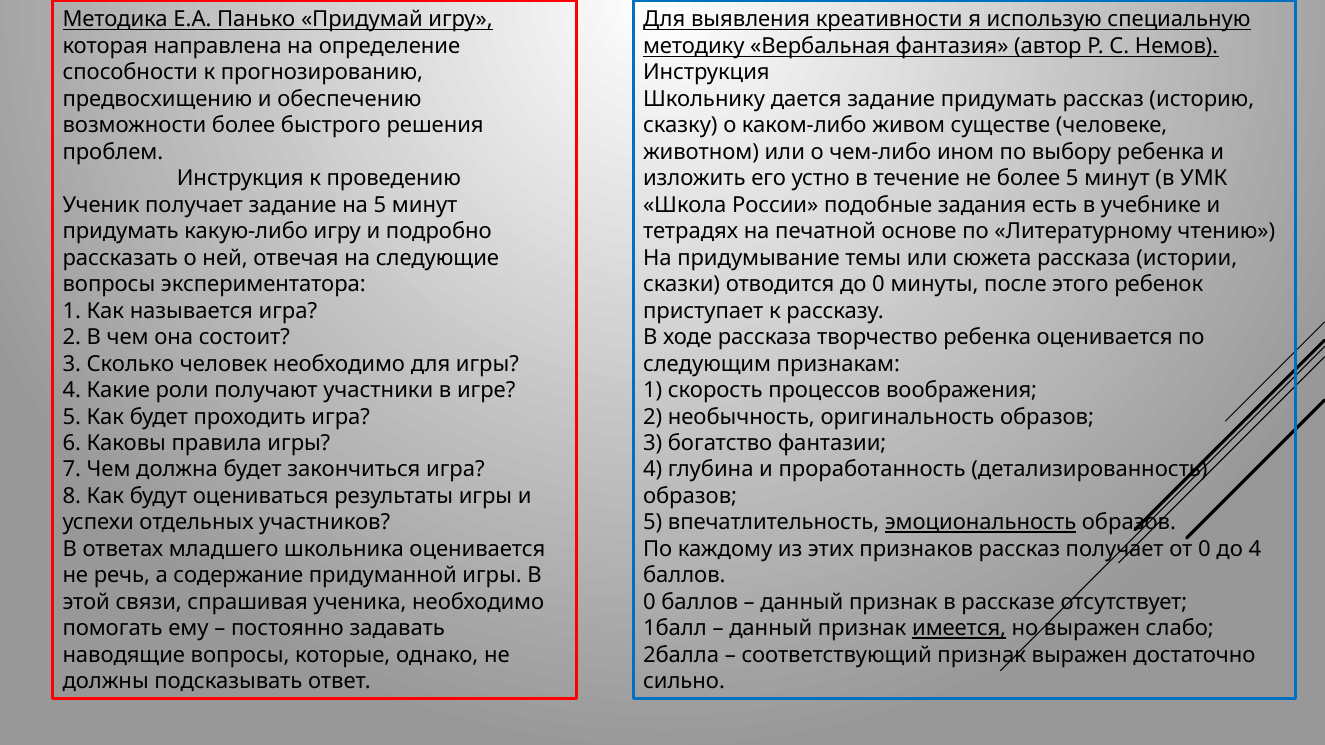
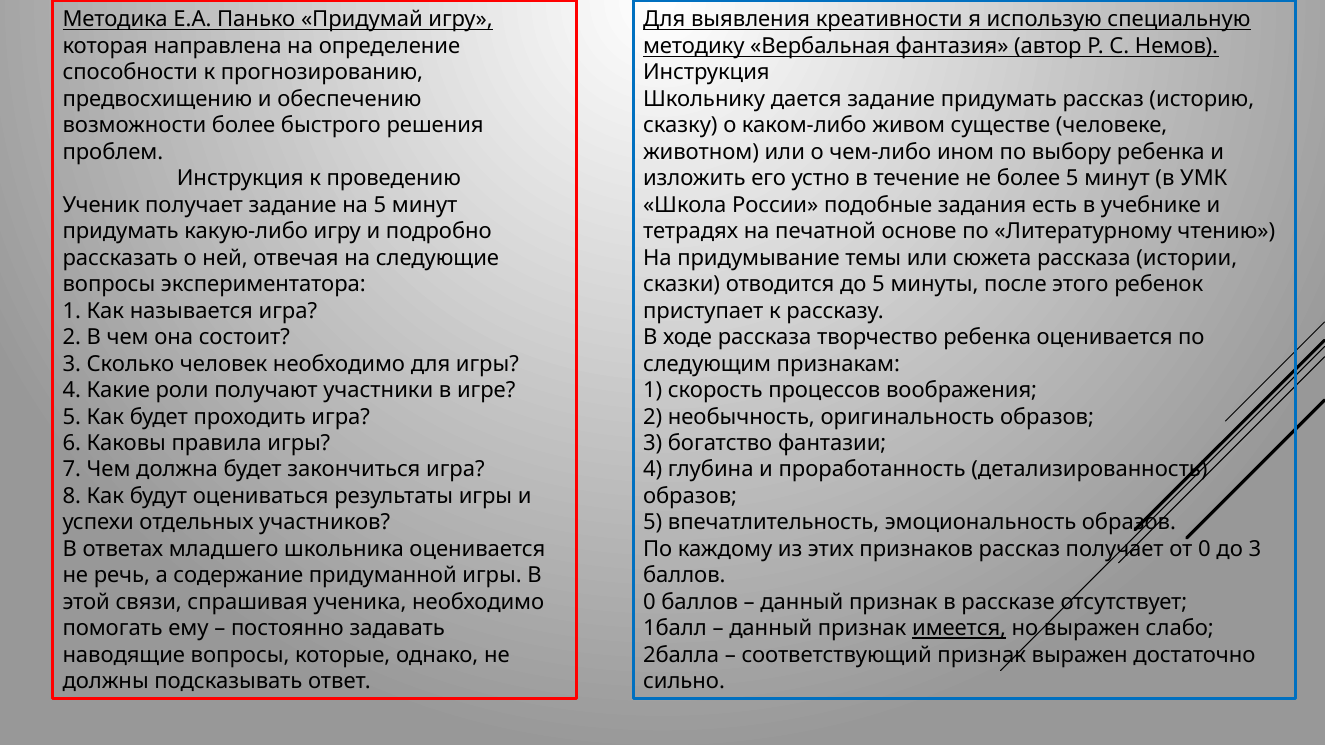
до 0: 0 -> 5 (878, 285)
эмоциональность underline: present -> none (981, 523)
до 4: 4 -> 3 (1255, 549)
